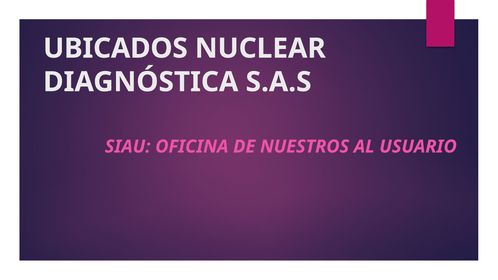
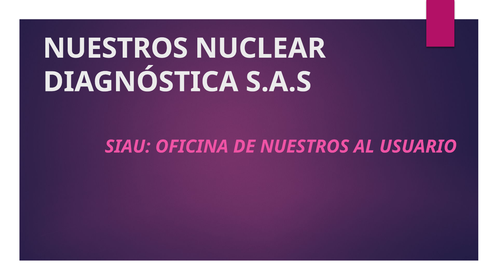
UBICADOS: UBICADOS -> NUESTROS (115, 48)
